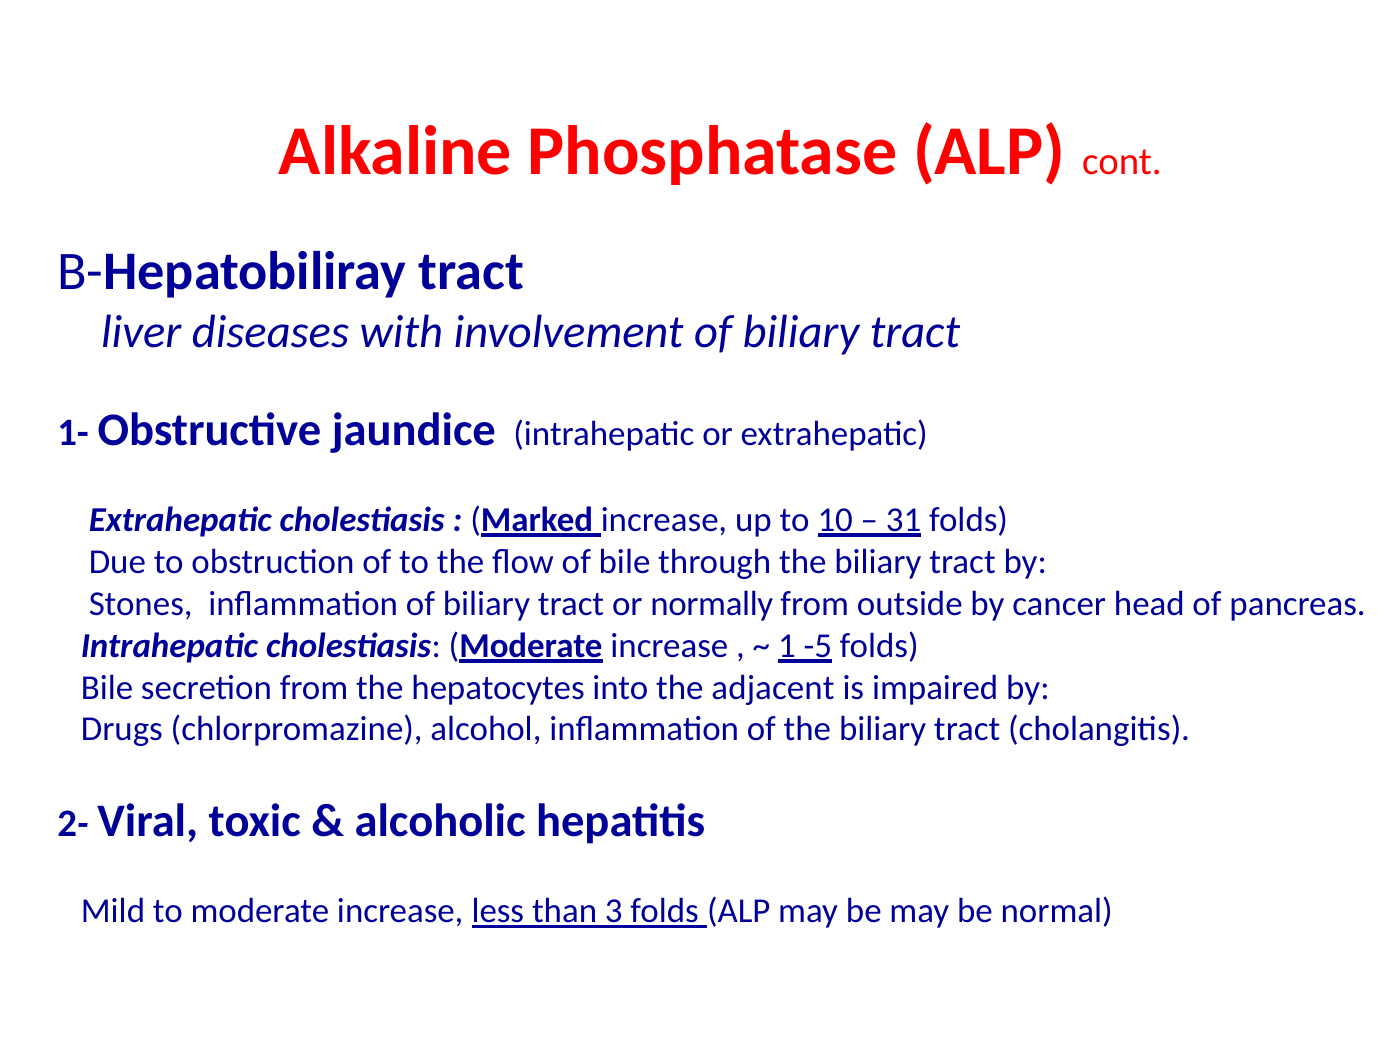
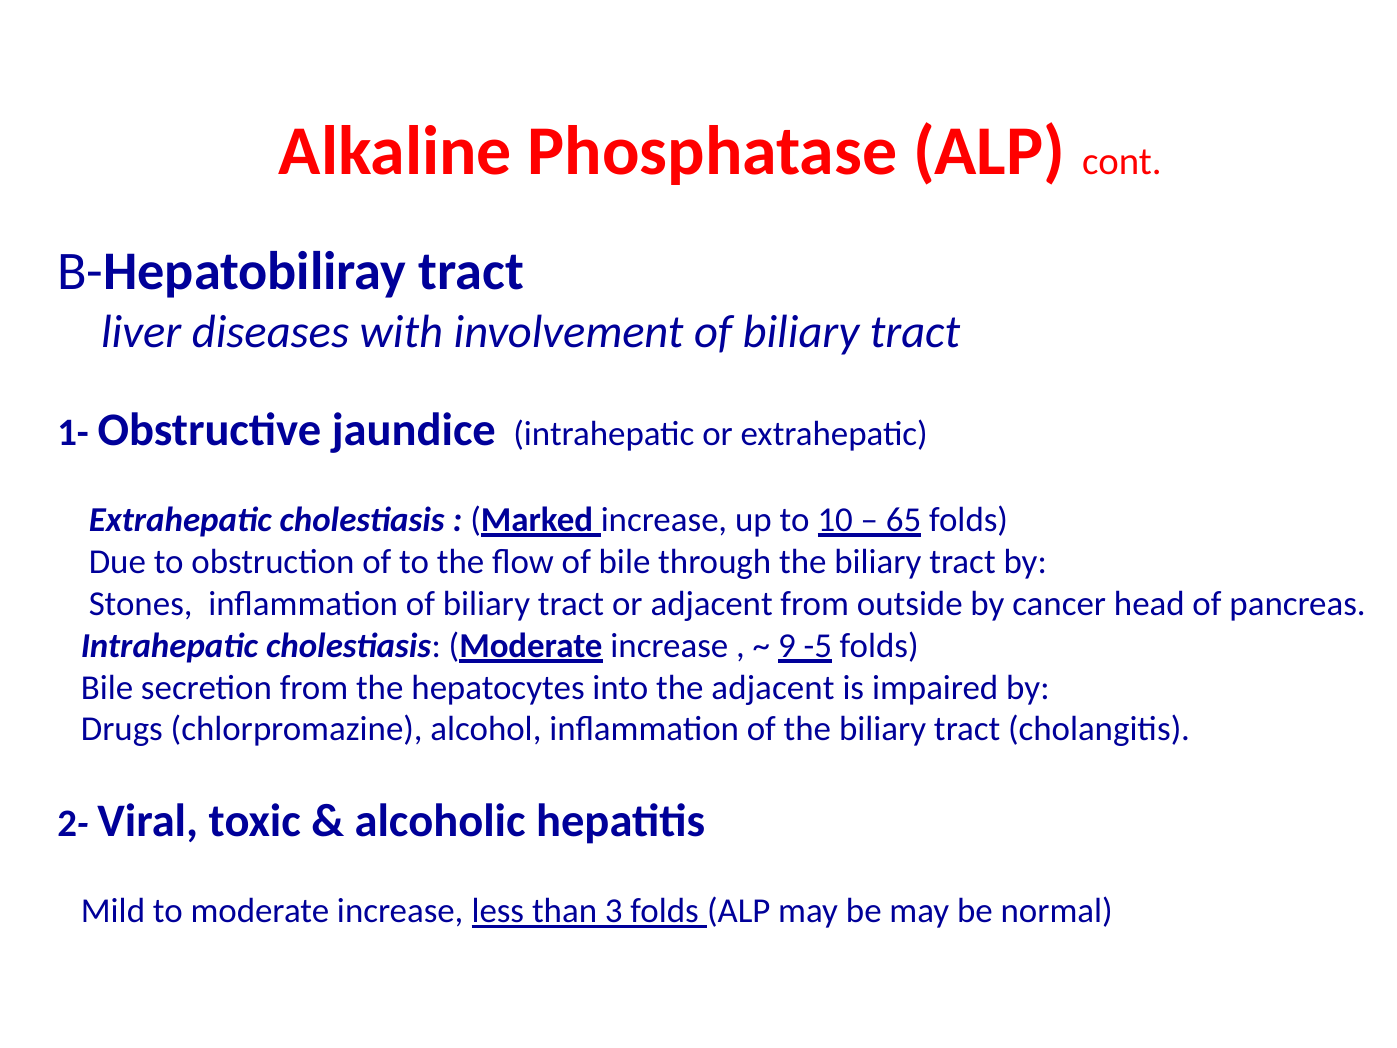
31: 31 -> 65 (904, 520)
or normally: normally -> adjacent (712, 604)
1: 1 -> 9 (787, 645)
